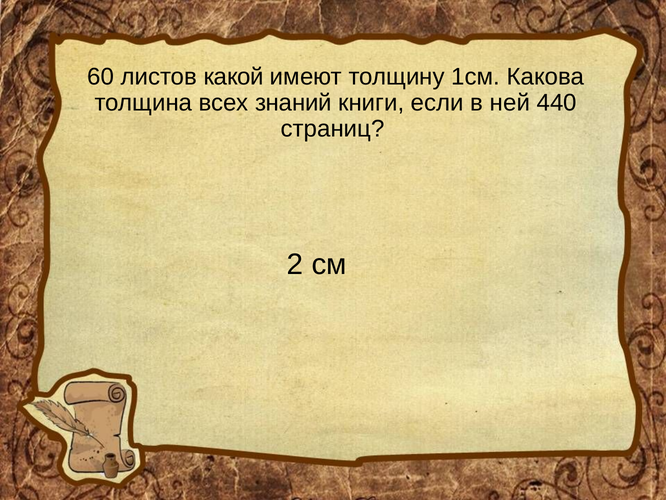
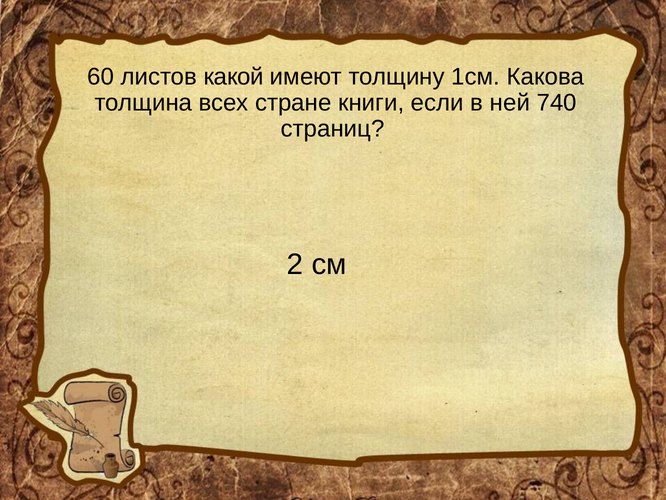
знаний: знаний -> стране (293, 103)
440: 440 -> 740 (557, 103)
